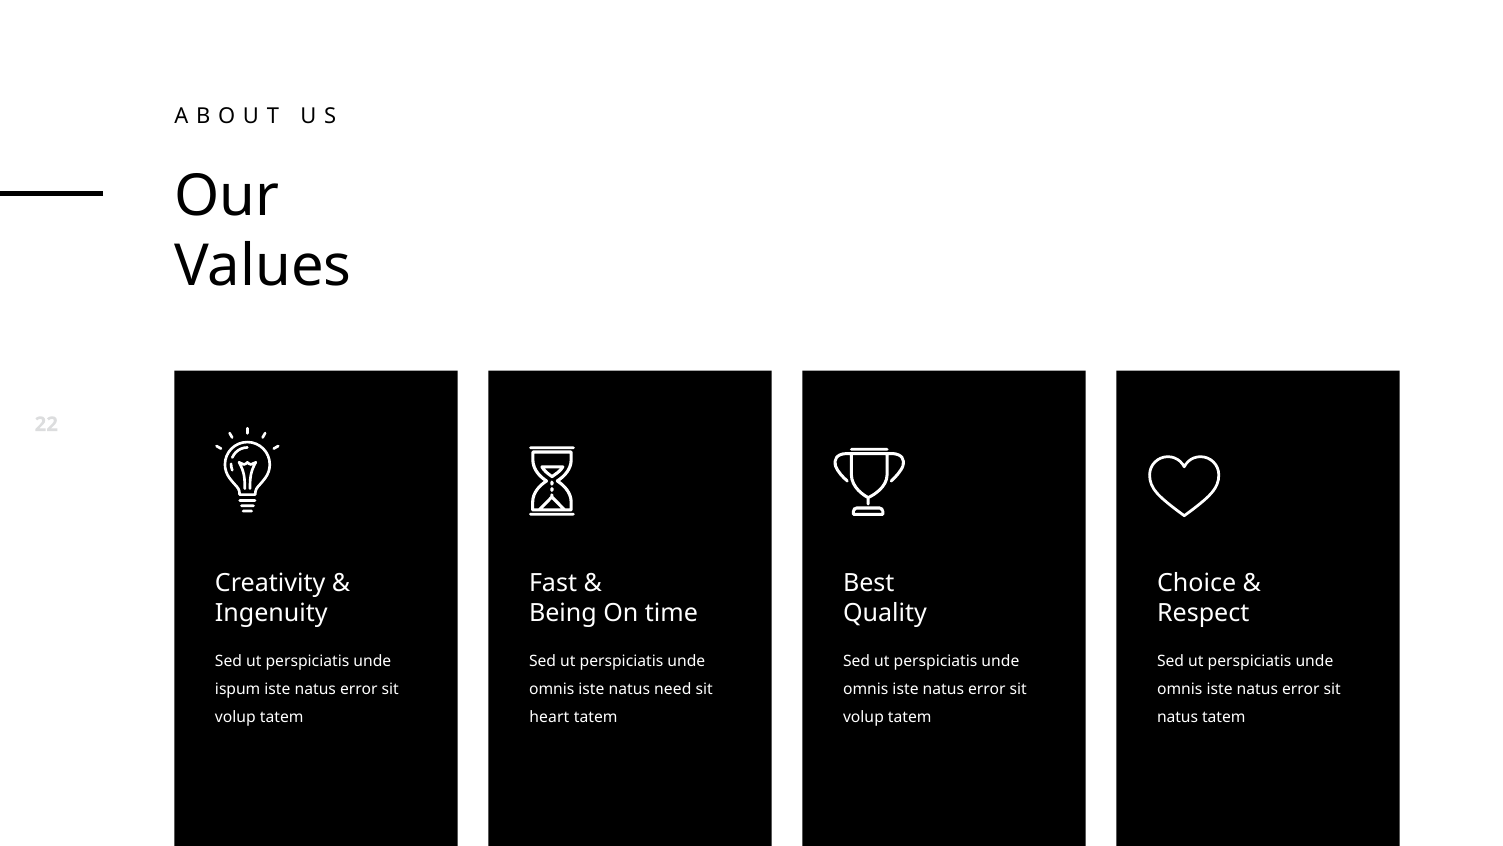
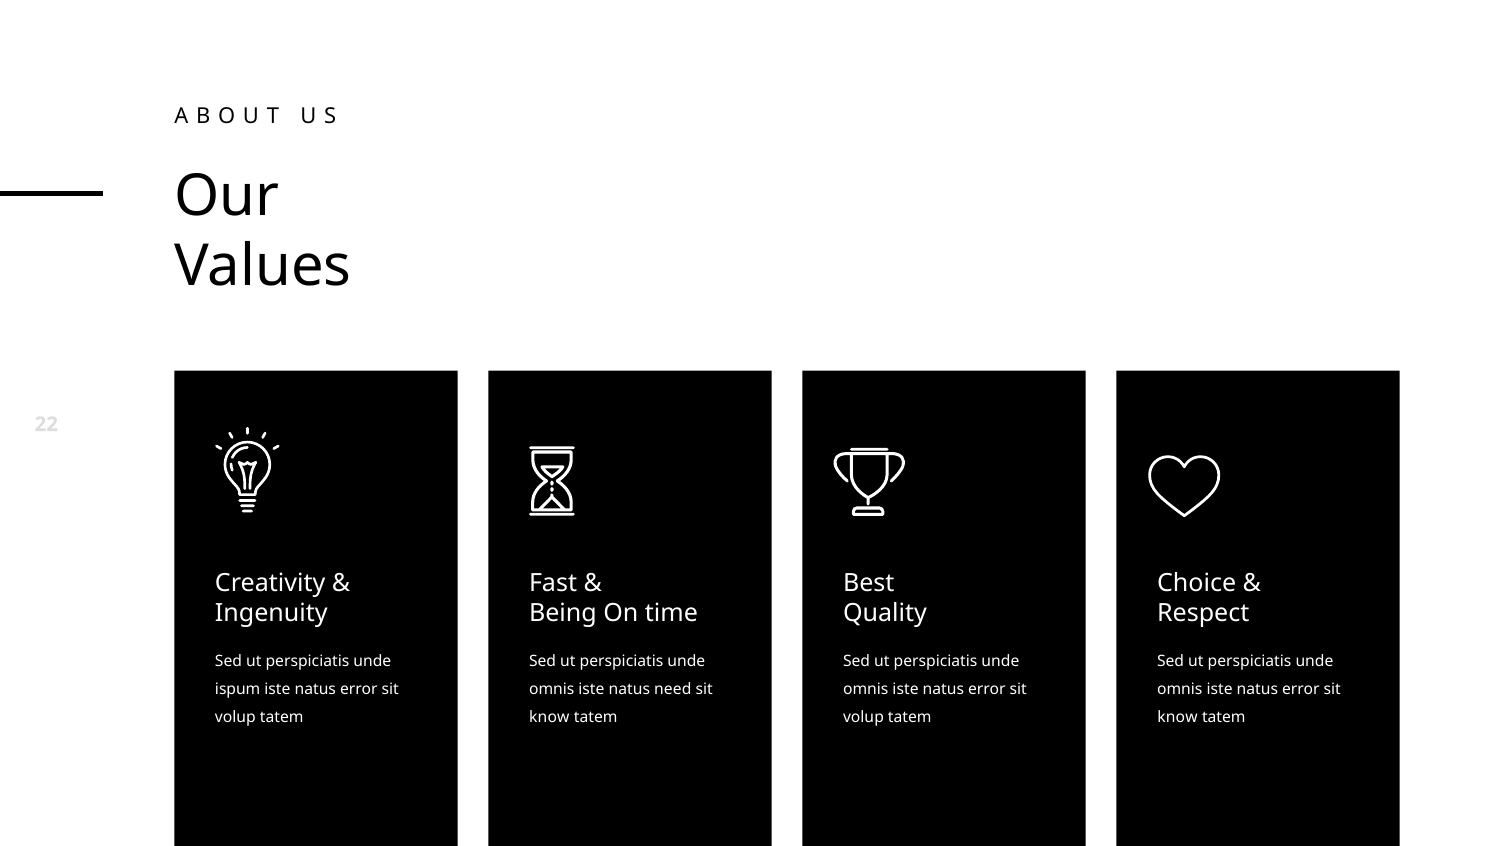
heart: heart -> know (549, 717)
natus: natus -> know (1177, 717)
